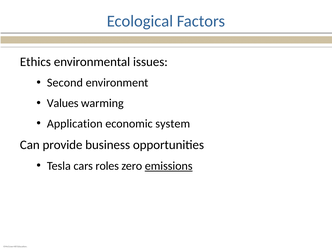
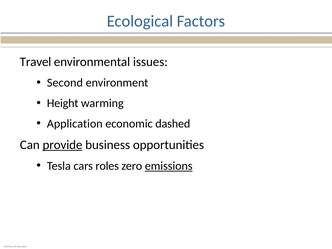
Ethics: Ethics -> Travel (35, 62)
Values: Values -> Height (63, 103)
system: system -> dashed (173, 124)
provide underline: none -> present (62, 145)
